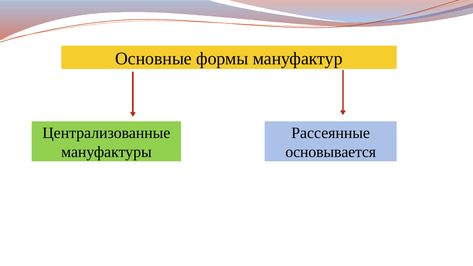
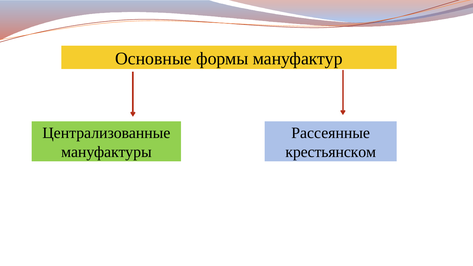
основывается: основывается -> крестьянском (331, 152)
